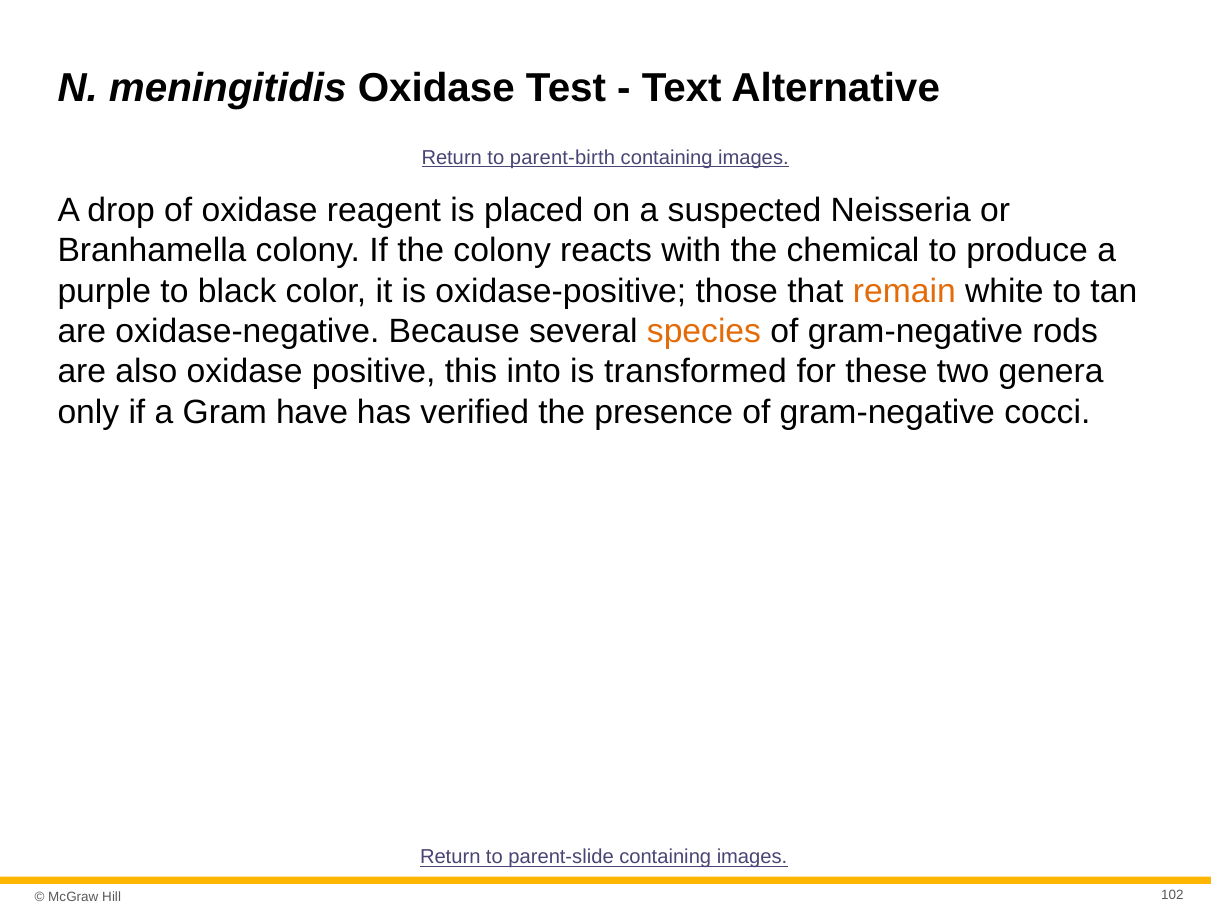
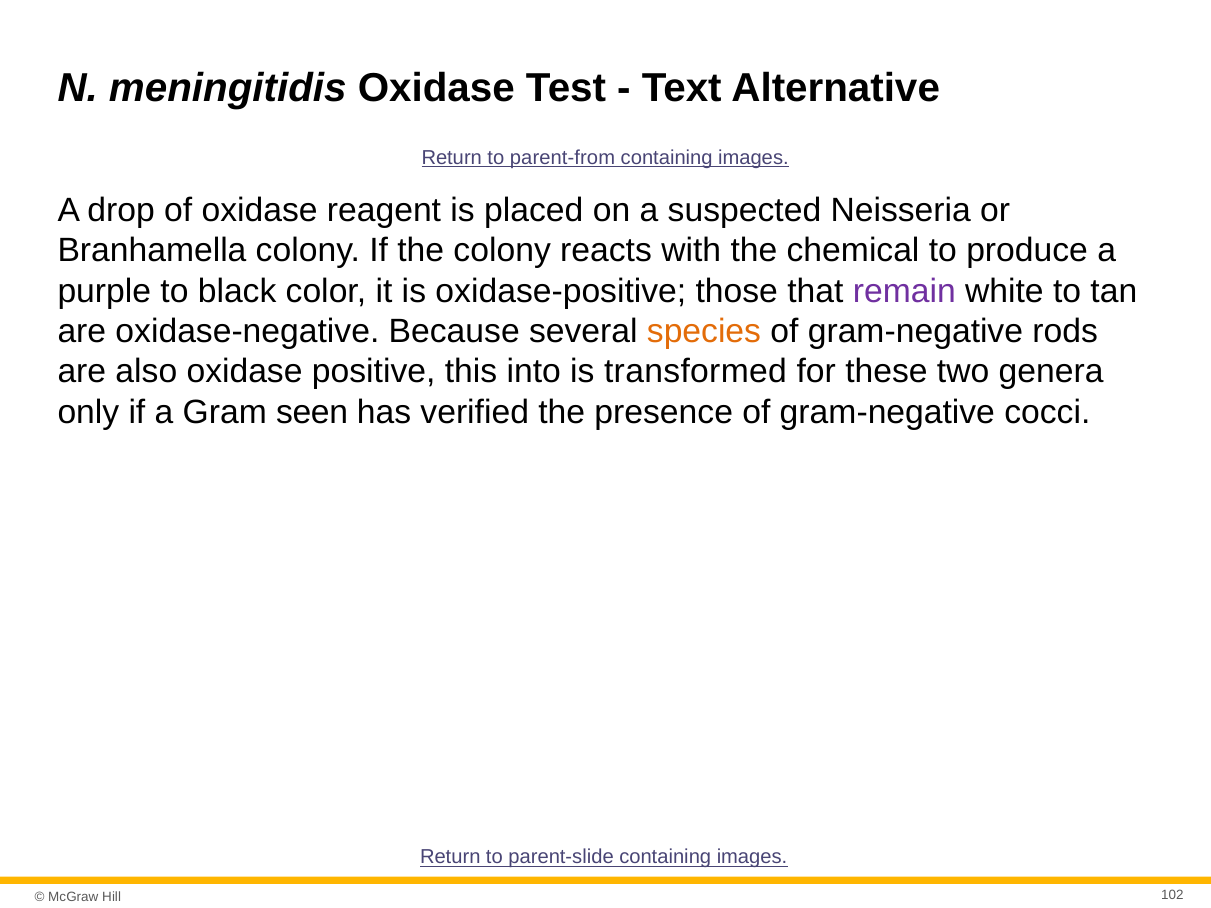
parent-birth: parent-birth -> parent-from (563, 158)
remain colour: orange -> purple (904, 291)
have: have -> seen (312, 412)
